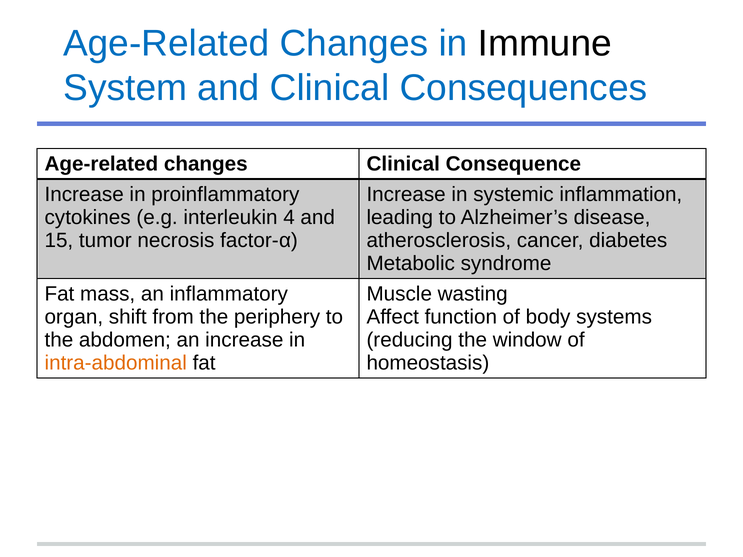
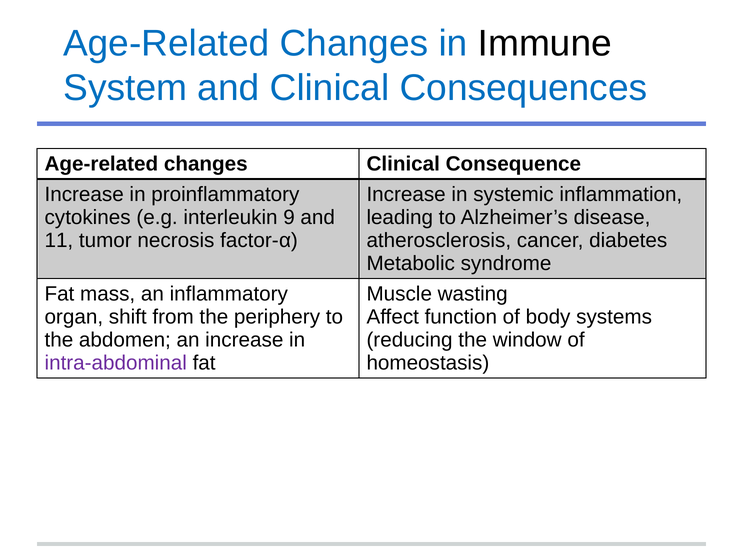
4: 4 -> 9 (289, 218)
15: 15 -> 11 (59, 241)
intra-abdominal colour: orange -> purple (116, 363)
